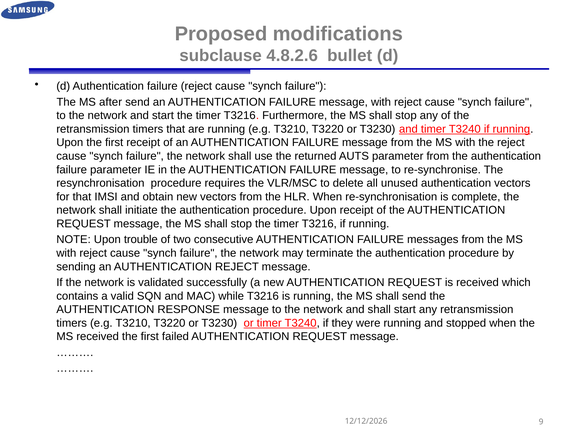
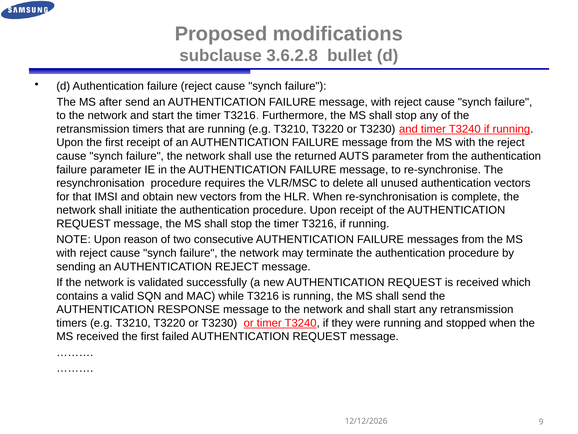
4.8.2.6: 4.8.2.6 -> 3.6.2.8 (292, 56)
trouble: trouble -> reason (141, 239)
